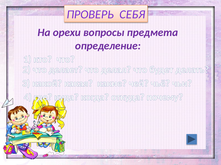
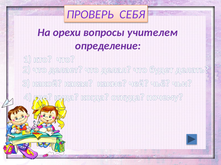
предмета: предмета -> учителем (152, 33)
